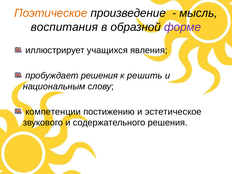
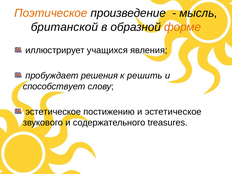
воспитания: воспитания -> британской (64, 27)
форме colour: purple -> orange (183, 27)
национальным: национальным -> способствует (54, 86)
компетенции: компетенции -> эстетическое (53, 112)
содержательного решения: решения -> treasures (168, 123)
